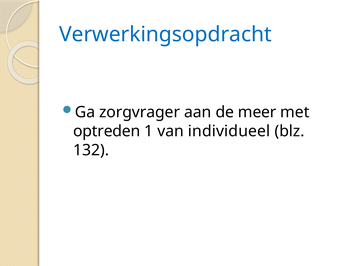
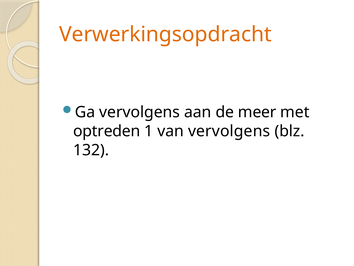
Verwerkingsopdracht colour: blue -> orange (165, 34)
Ga zorgvrager: zorgvrager -> vervolgens (140, 112)
van individueel: individueel -> vervolgens (229, 131)
